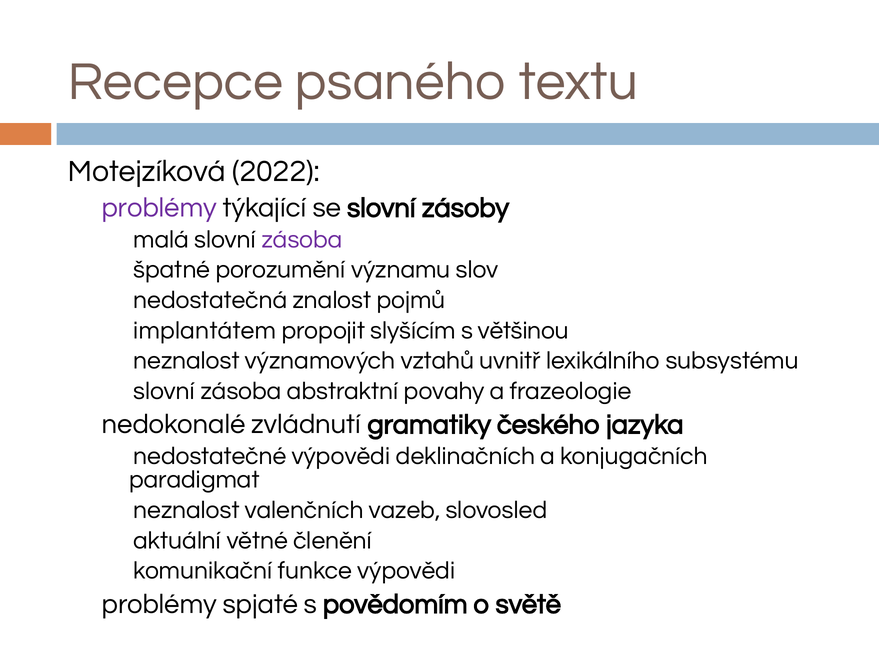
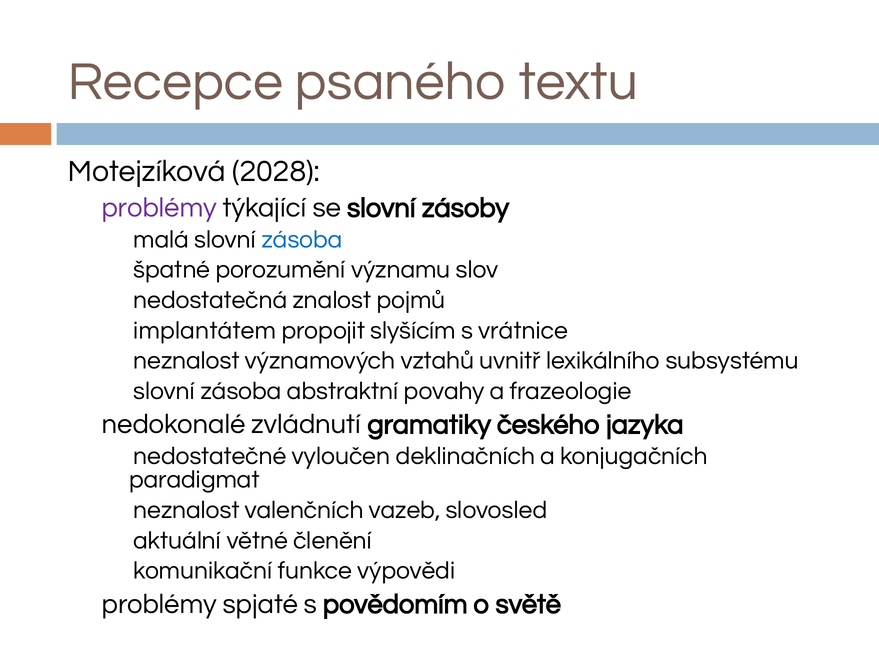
2022: 2022 -> 2028 (276, 171)
zásoba colour: purple -> blue (302, 240)
většinou: většinou -> vrátnice (523, 331)
nedostatečné výpovědi: výpovědi -> vyloučen (341, 456)
